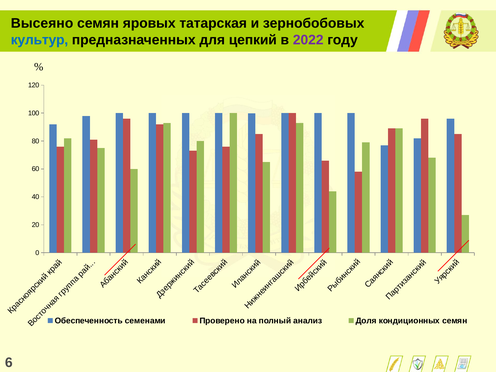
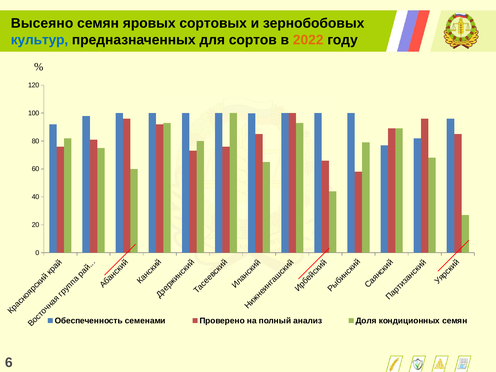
татарская: татарская -> сортовых (213, 23)
цепкий: цепкий -> сортов (253, 40)
2022 colour: purple -> orange (308, 40)
